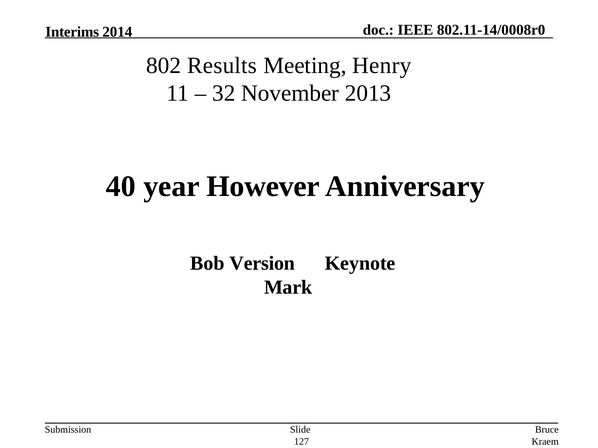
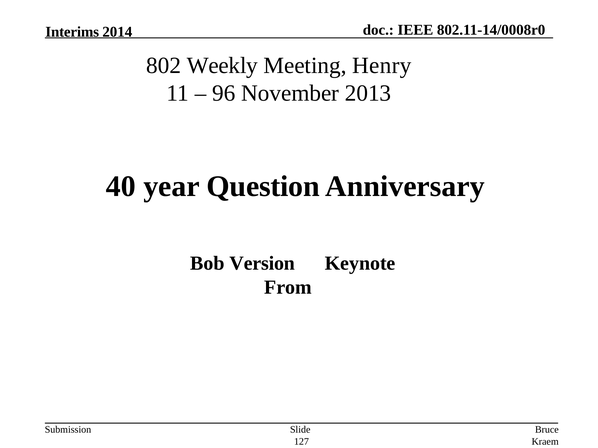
Results: Results -> Weekly (222, 65)
32: 32 -> 96 (224, 93)
However: However -> Question (263, 187)
Mark: Mark -> From (288, 287)
